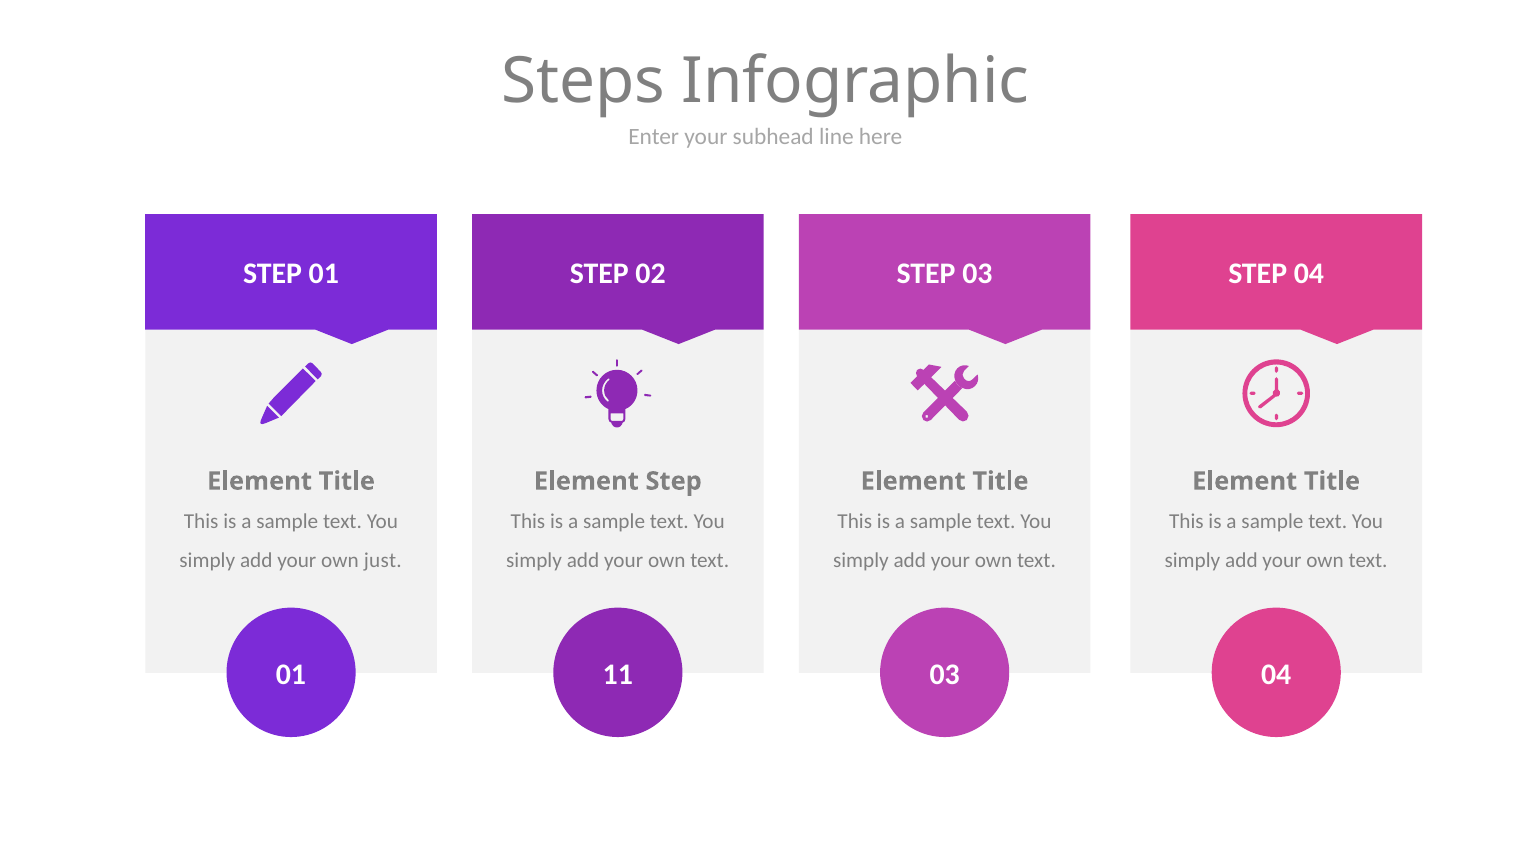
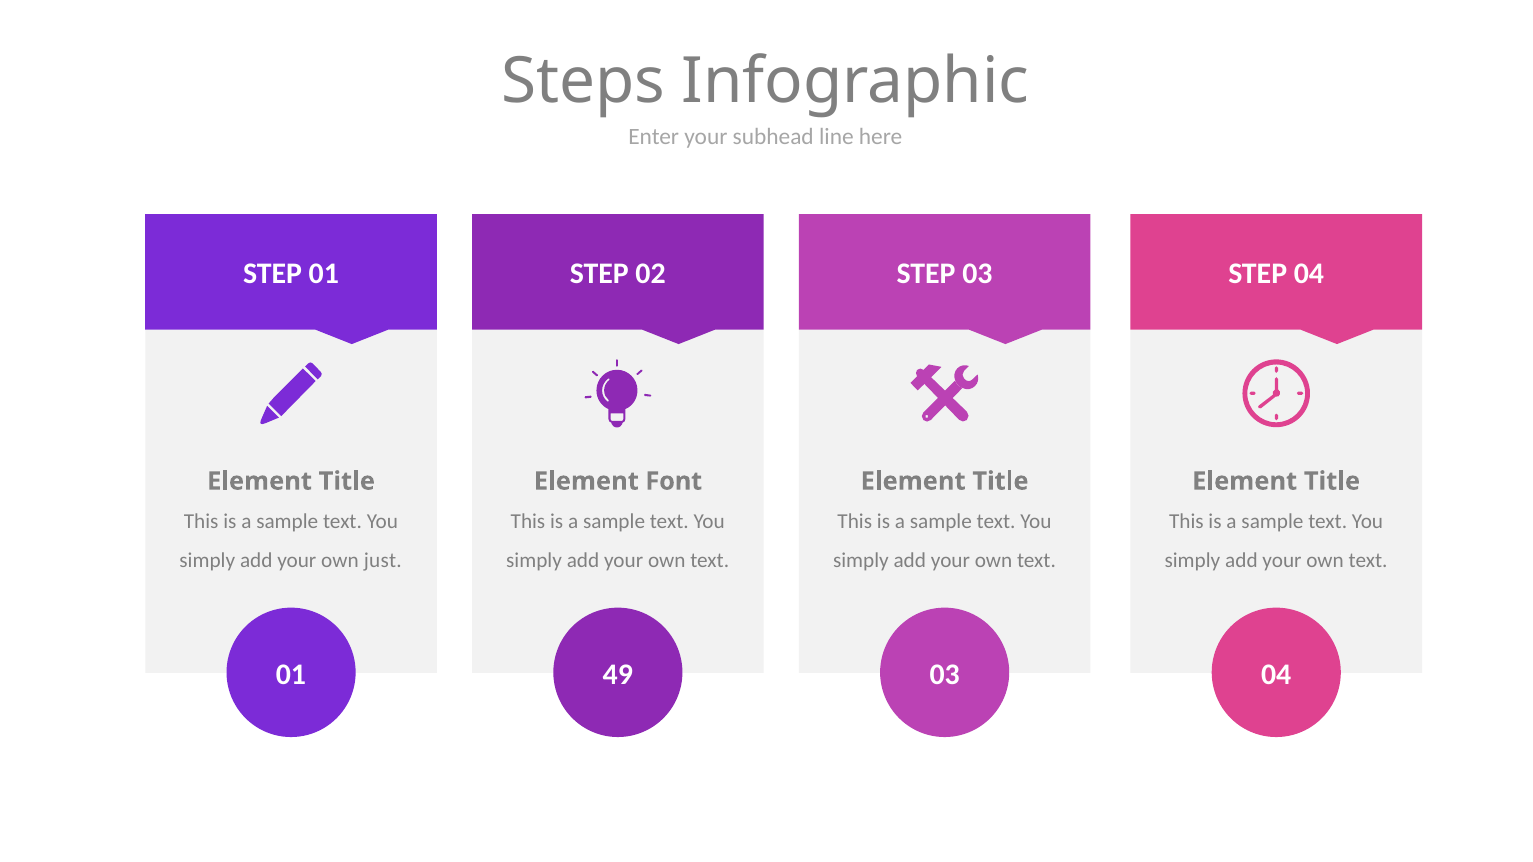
Element Step: Step -> Font (674, 481)
11: 11 -> 49 (618, 675)
